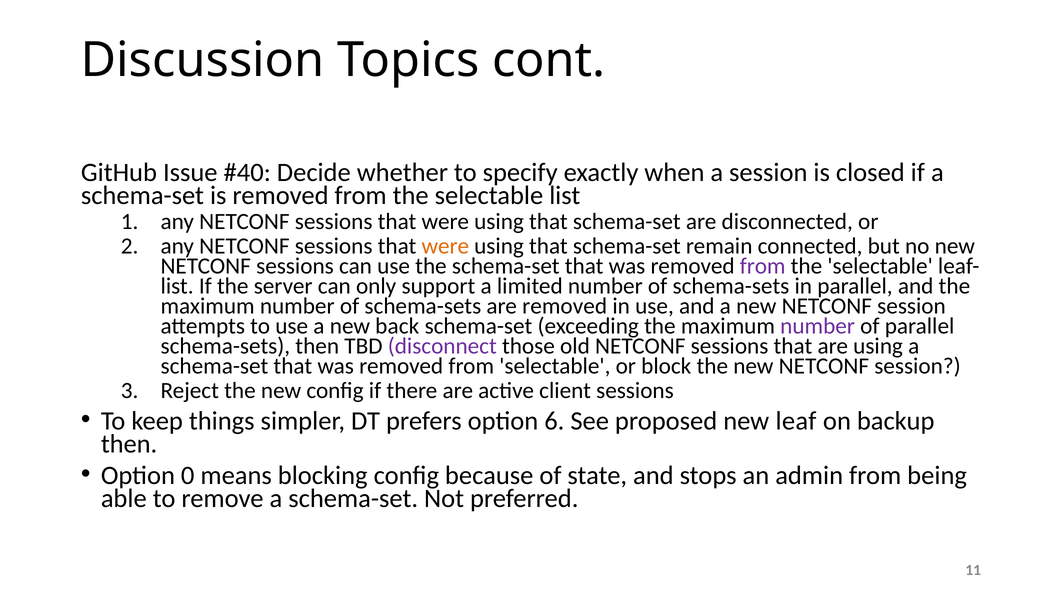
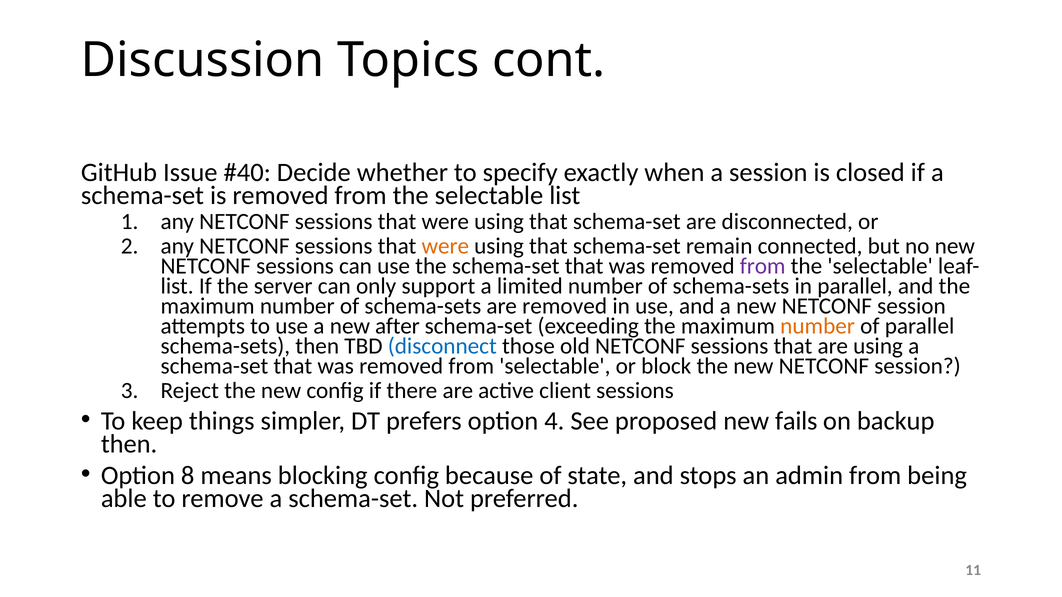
back: back -> after (397, 326)
number colour: purple -> orange (818, 326)
disconnect colour: purple -> blue (442, 346)
6: 6 -> 4 (554, 421)
leaf: leaf -> fails (796, 421)
0: 0 -> 8 (188, 476)
